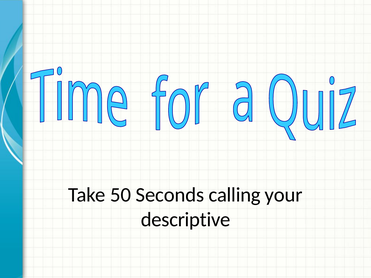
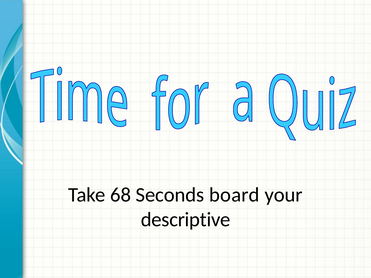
50: 50 -> 68 (121, 195)
calling: calling -> board (234, 195)
